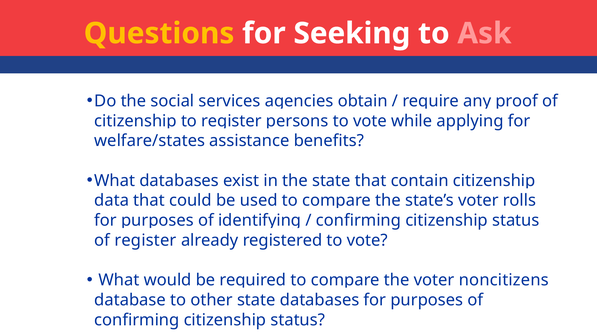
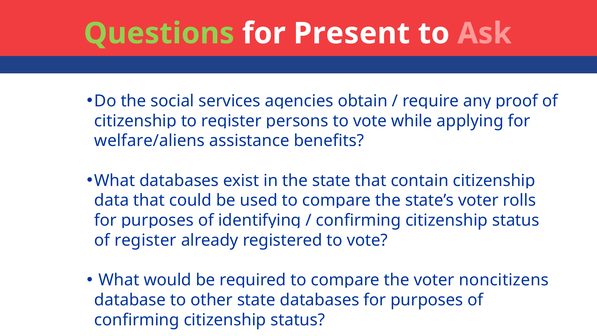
Questions colour: yellow -> light green (159, 33)
Seeking: Seeking -> Present (352, 33)
welfare/states: welfare/states -> welfare/aliens (150, 141)
